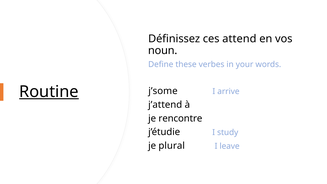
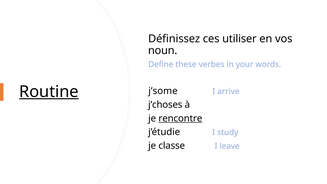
attend: attend -> utiliser (239, 39)
j’attend: j’attend -> j’choses (165, 105)
rencontre underline: none -> present (180, 118)
plural: plural -> classe (172, 146)
